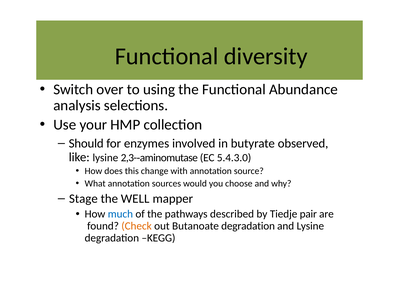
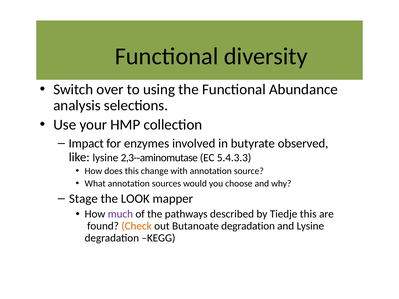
Should: Should -> Impact (86, 144)
5.4.3.0: 5.4.3.0 -> 5.4.3.3 (234, 158)
WELL: WELL -> LOOK (135, 199)
much colour: blue -> purple (120, 214)
Tiedje pair: pair -> this (308, 214)
